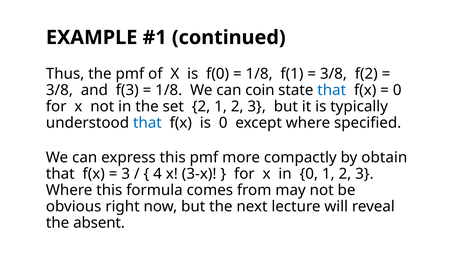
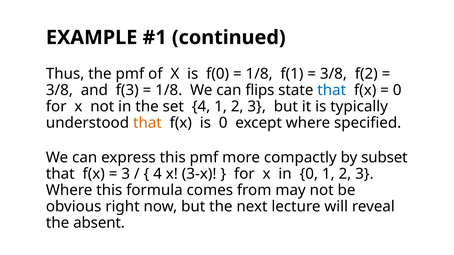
coin: coin -> flips (260, 90)
set 2: 2 -> 4 (201, 107)
that colour: blue -> orange (147, 123)
obtain: obtain -> subset (384, 158)
